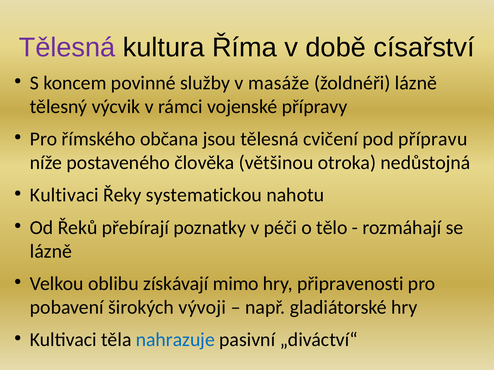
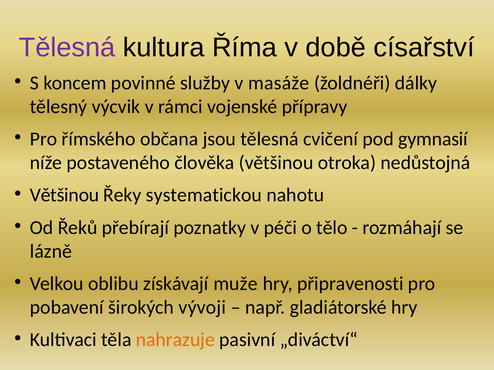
žoldnéři lázně: lázně -> dálky (416, 83)
přípravu: přípravu -> gymnasií (433, 139)
Kultivaci: Kultivaci -> Většinou (65, 195)
mimo: mimo -> muže (236, 284)
nahrazuje colour: blue -> orange (175, 340)
